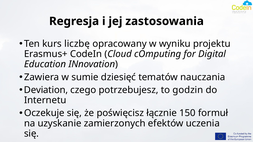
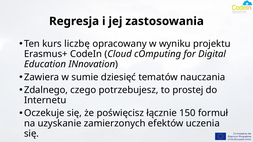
Deviation: Deviation -> Zdalnego (46, 90)
godzin: godzin -> prostej (188, 90)
